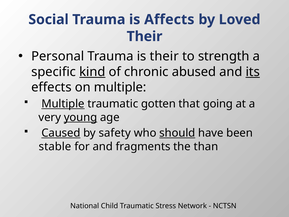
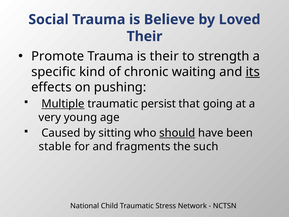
Affects: Affects -> Believe (169, 20)
Personal: Personal -> Promote (58, 56)
kind underline: present -> none (92, 72)
abused: abused -> waiting (194, 72)
on multiple: multiple -> pushing (120, 87)
gotten: gotten -> persist (158, 104)
young underline: present -> none (80, 117)
Caused underline: present -> none (61, 133)
safety: safety -> sitting (115, 133)
than: than -> such (206, 146)
